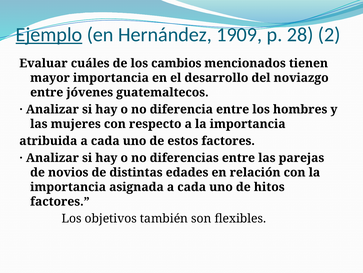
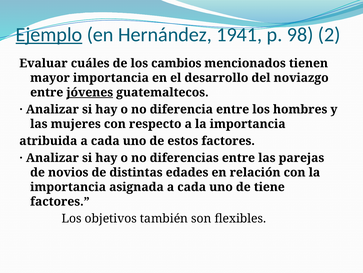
1909: 1909 -> 1941 (239, 35)
28: 28 -> 98 (300, 35)
jóvenes underline: none -> present (90, 92)
hitos: hitos -> tiene (269, 187)
